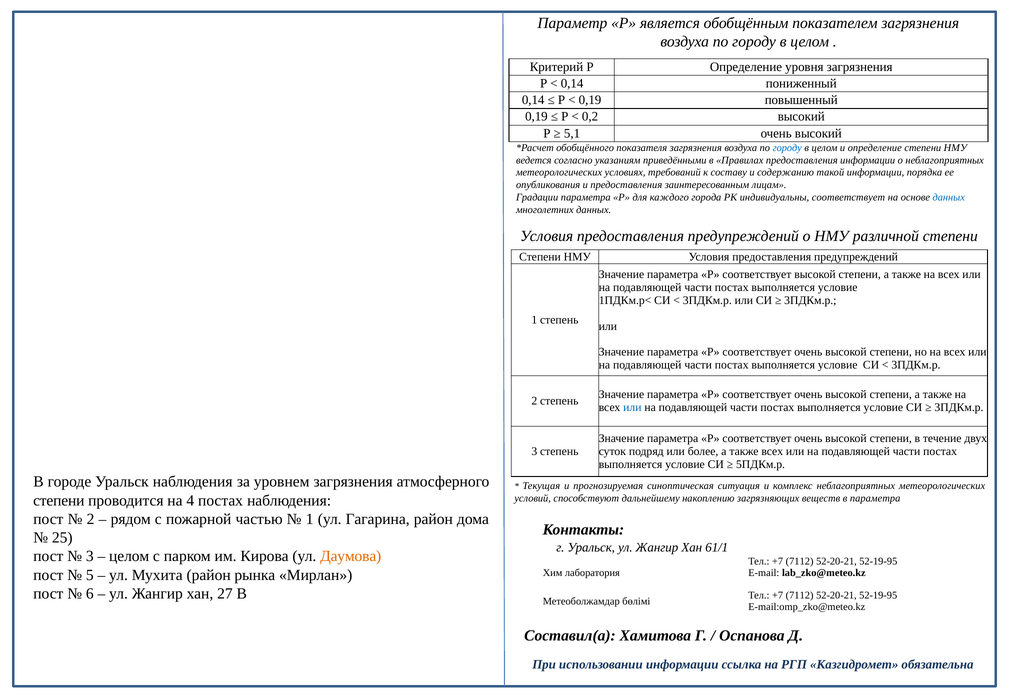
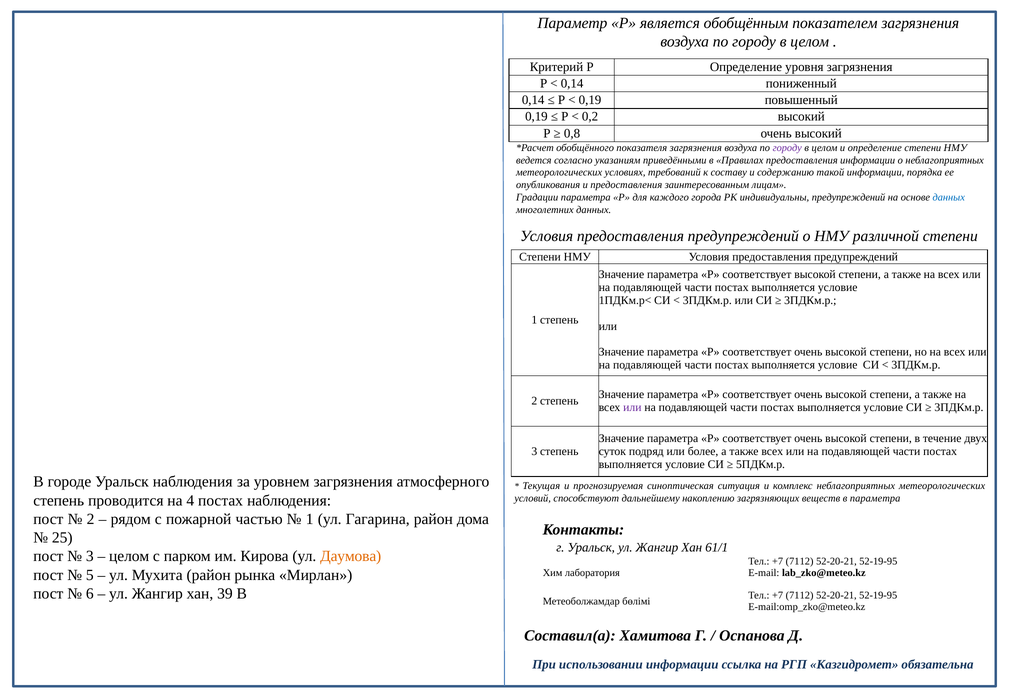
5,1: 5,1 -> 0,8 (572, 133)
городу colour: blue -> purple (787, 148)
индивидуальны соответствует: соответствует -> предупреждений (849, 197)
или colour: blue -> purple (632, 408)
степени: степени -> степень (59, 501)
27: 27 -> 39 (225, 594)
